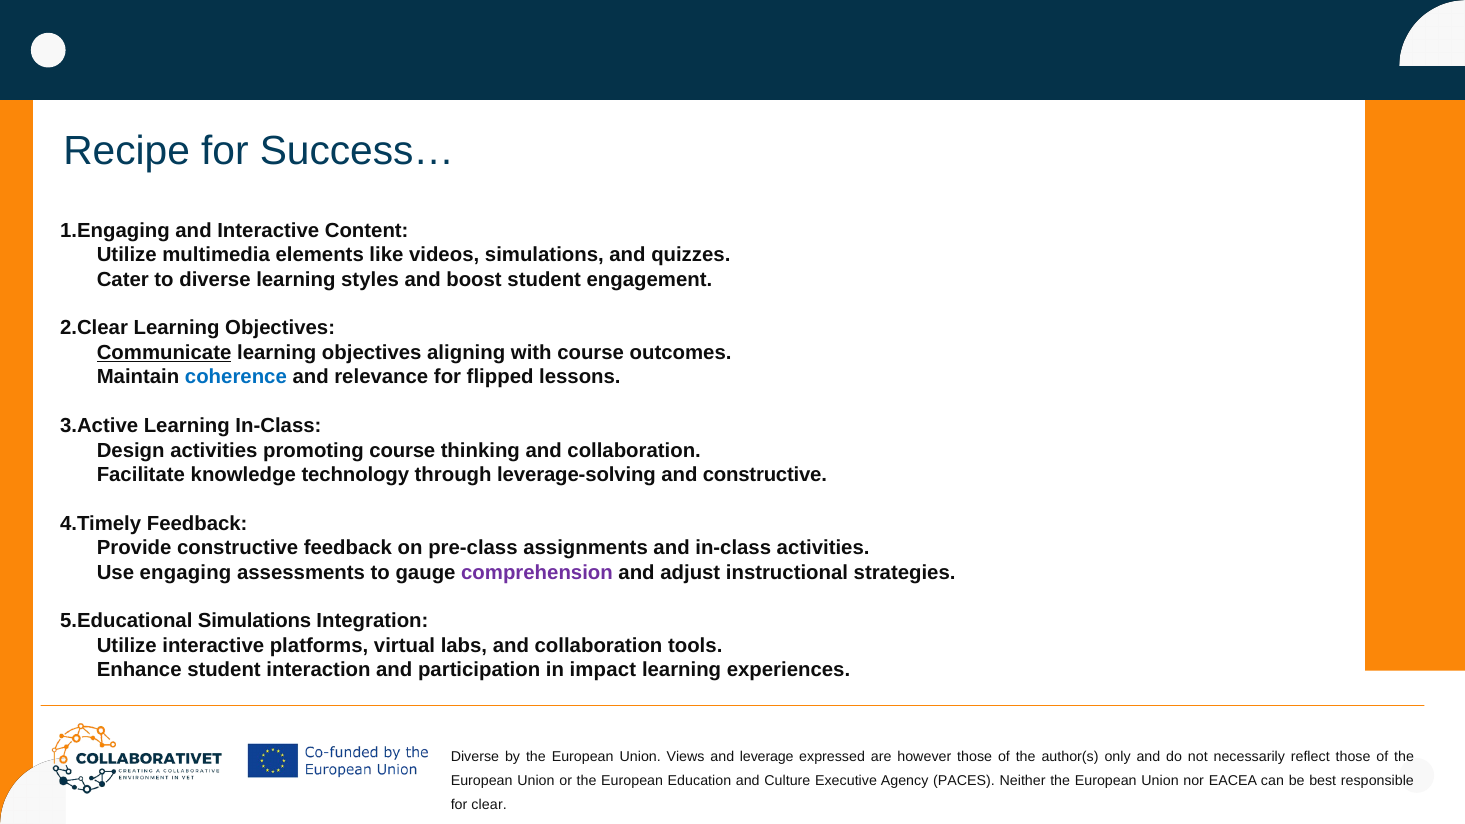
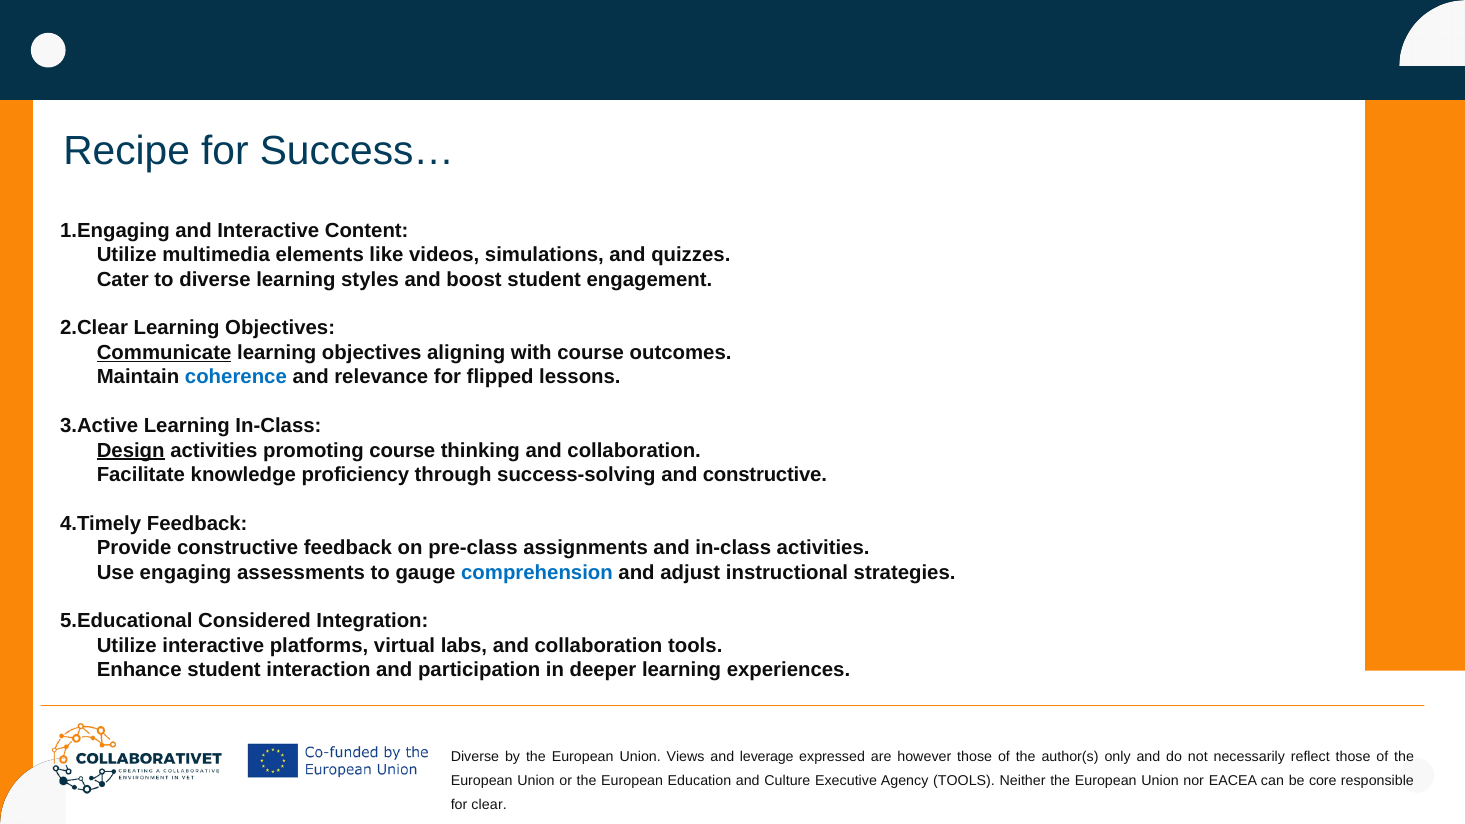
Design underline: none -> present (131, 450)
technology: technology -> proficiency (355, 475)
leverage-solving: leverage-solving -> success-solving (576, 475)
comprehension colour: purple -> blue (537, 572)
Simulations: Simulations -> Considered (254, 621)
impact: impact -> deeper (603, 670)
Agency PACES: PACES -> TOOLS (964, 781)
best: best -> core (1323, 781)
